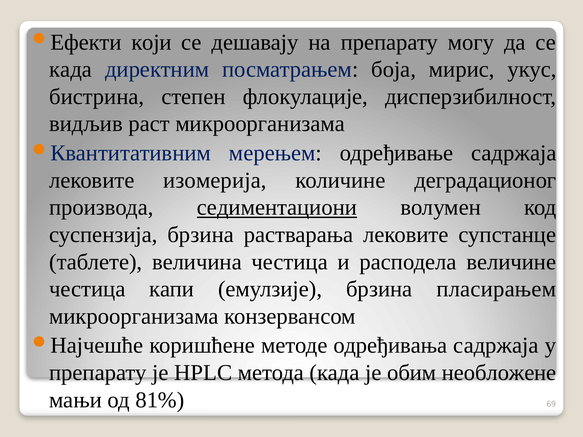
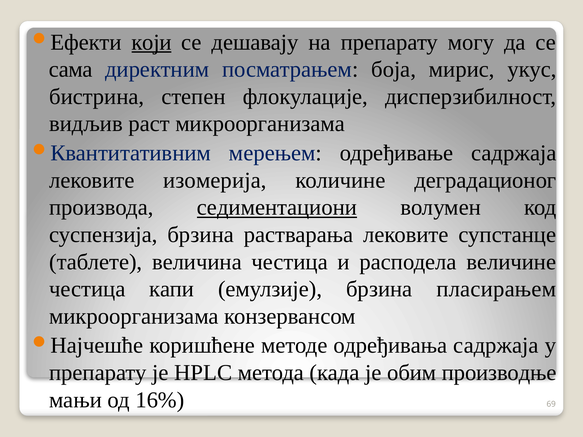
који underline: none -> present (152, 42)
када: када -> сама (71, 69)
необложене: необложене -> производње (499, 373)
81%: 81% -> 16% (160, 400)
